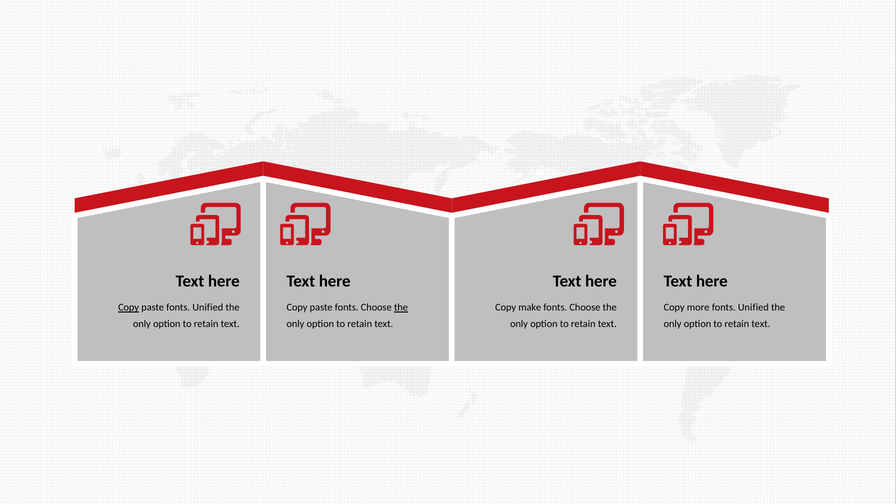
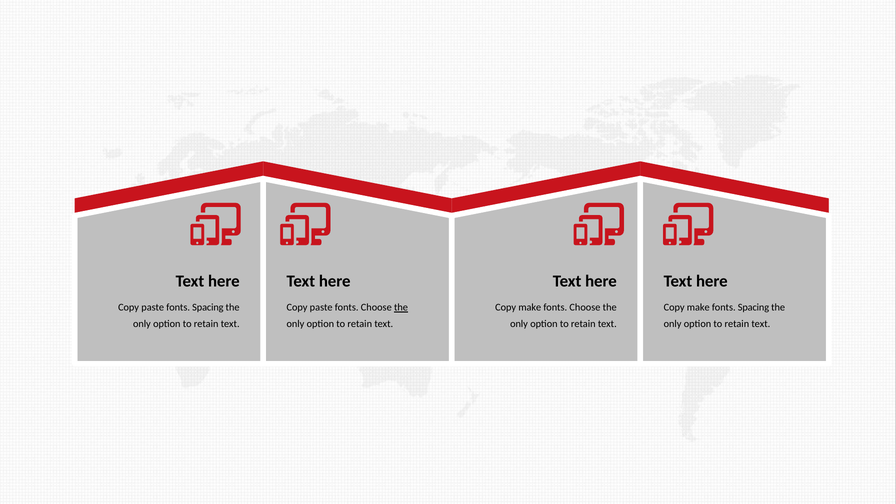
Copy underline: present -> none (129, 308)
paste fonts Unified: Unified -> Spacing (208, 308)
more: more -> make (698, 308)
Unified: Unified -> Spacing (753, 308)
